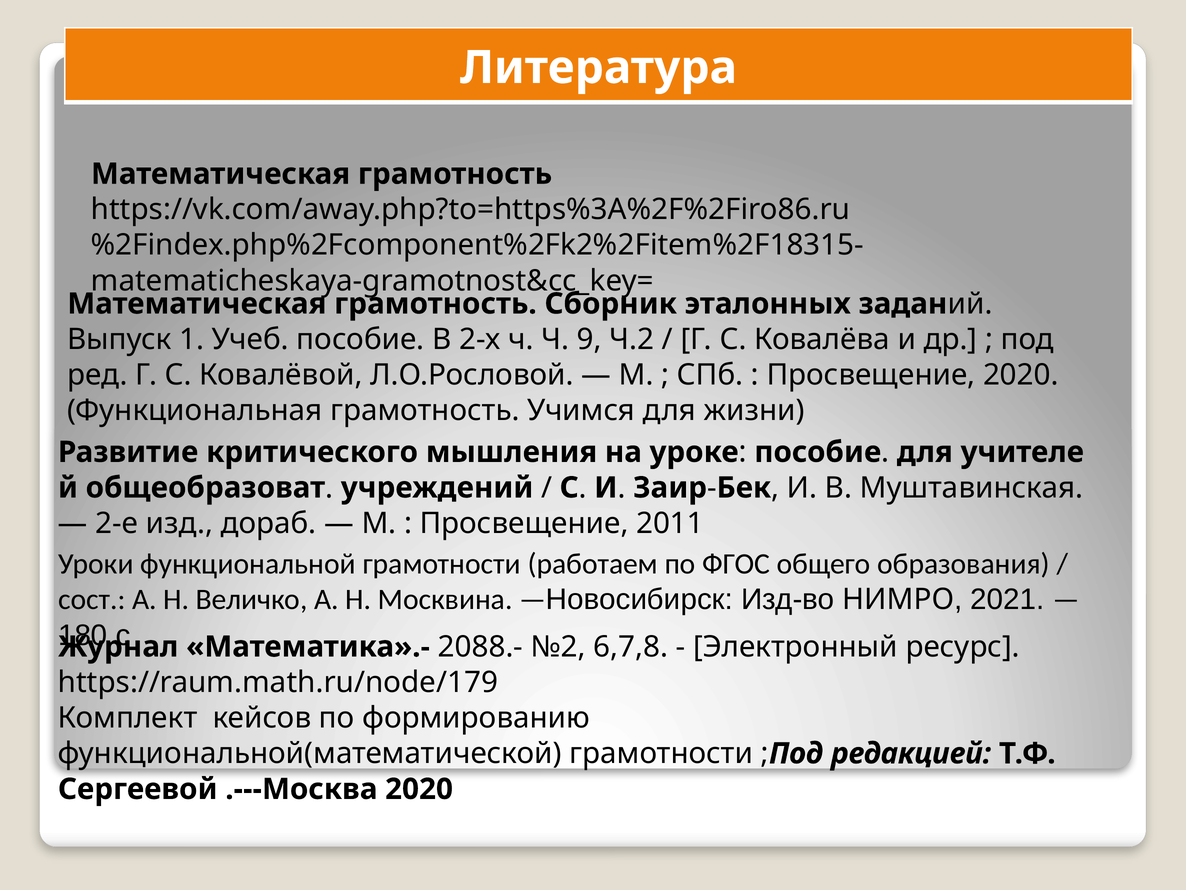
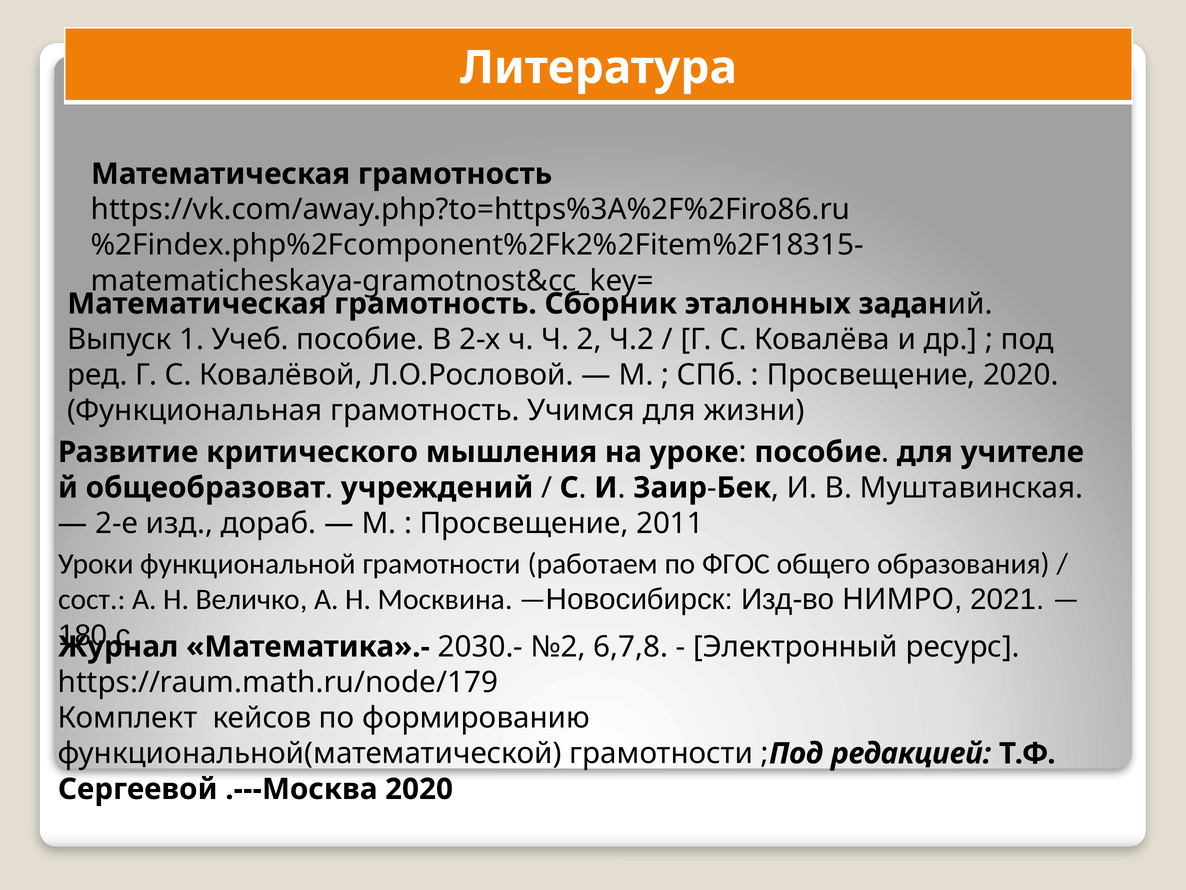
9: 9 -> 2 (589, 339)
2088.-: 2088.- -> 2030.- (480, 646)
